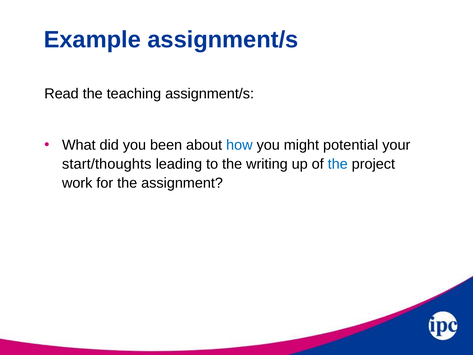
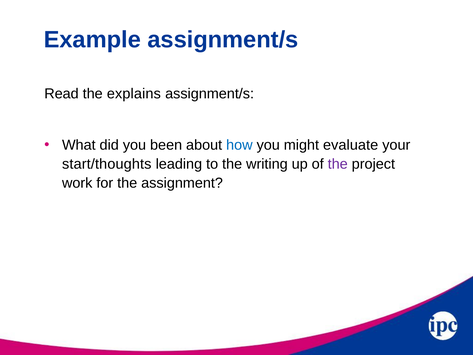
teaching: teaching -> explains (134, 94)
potential: potential -> evaluate (351, 145)
the colour: blue -> purple (338, 164)
